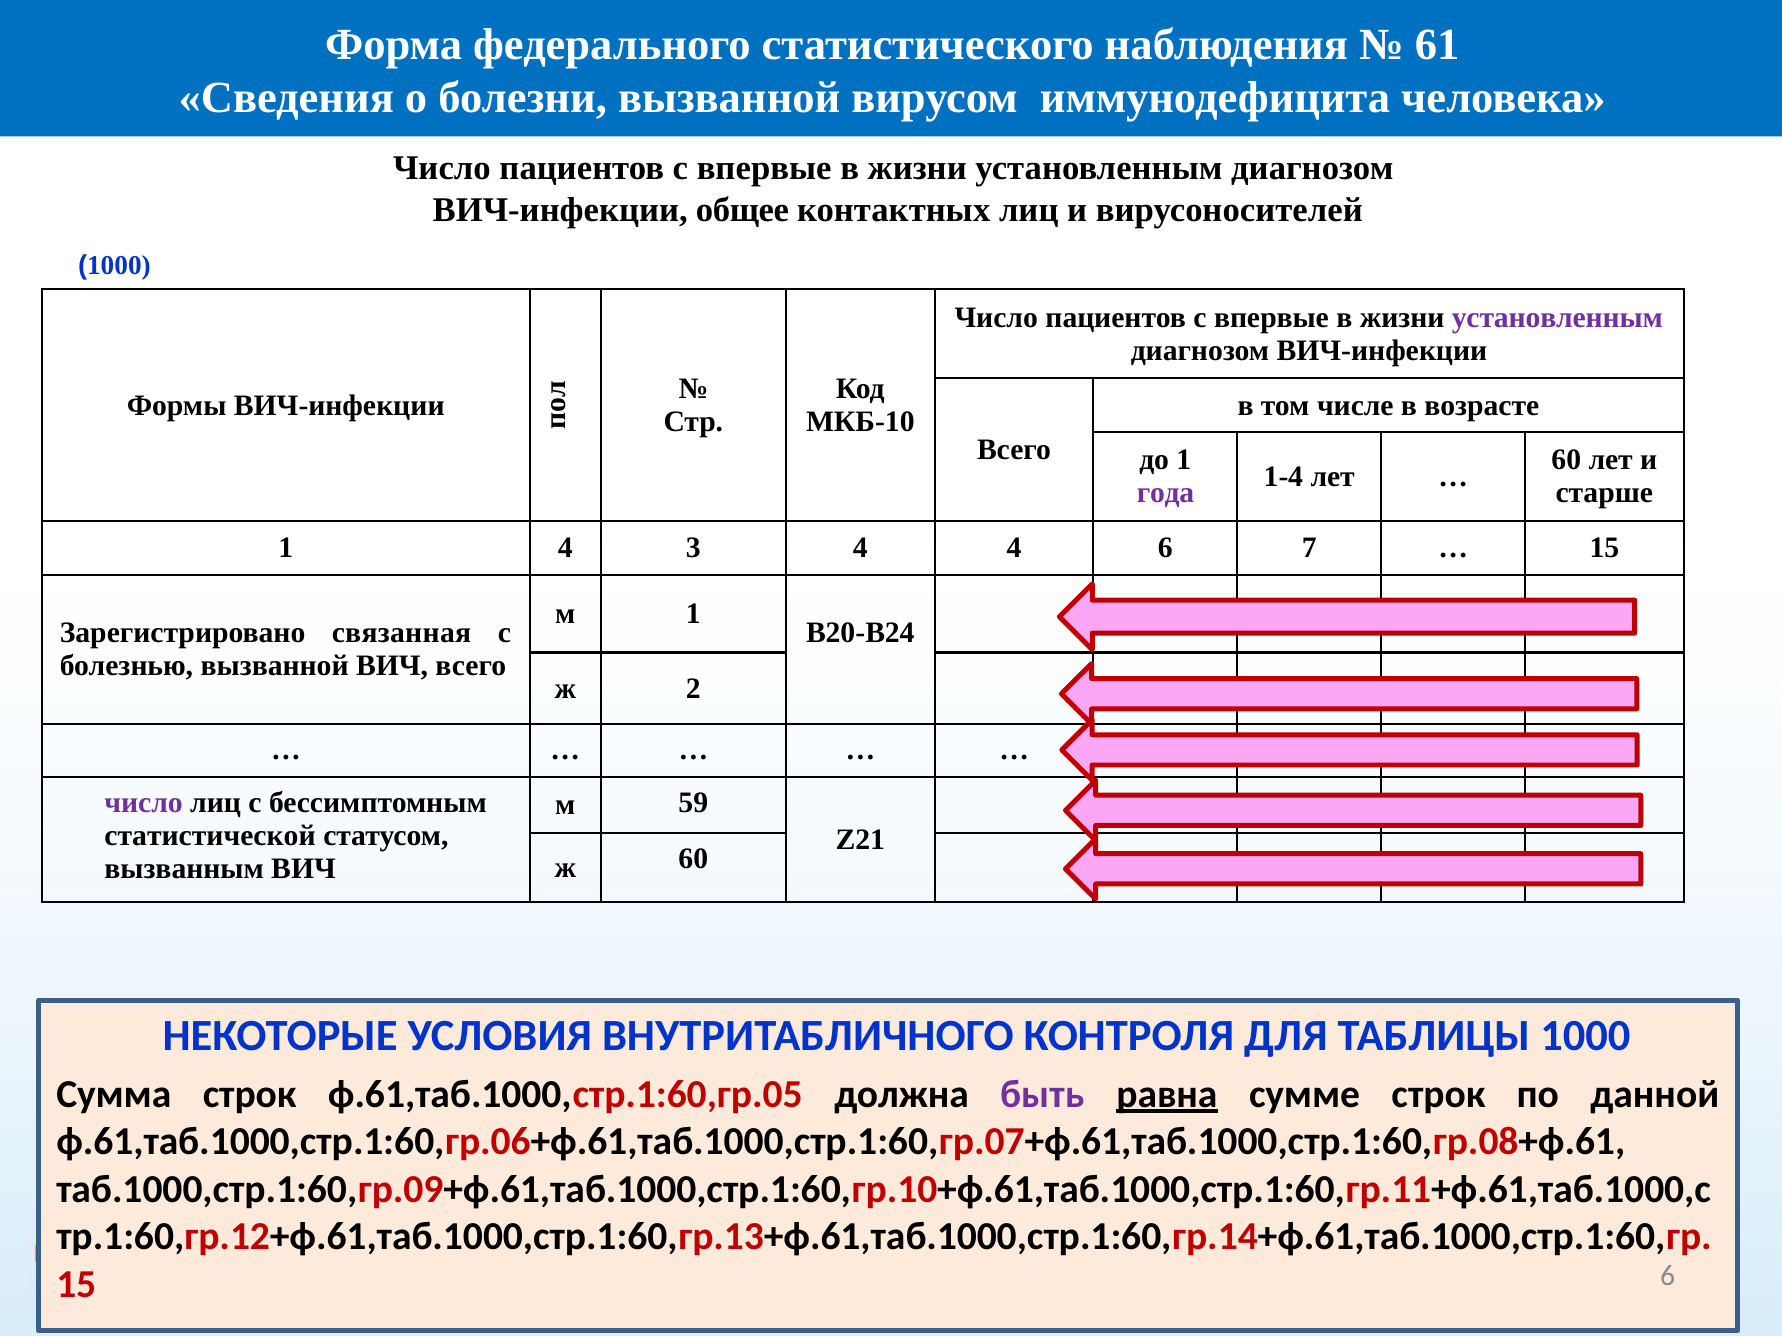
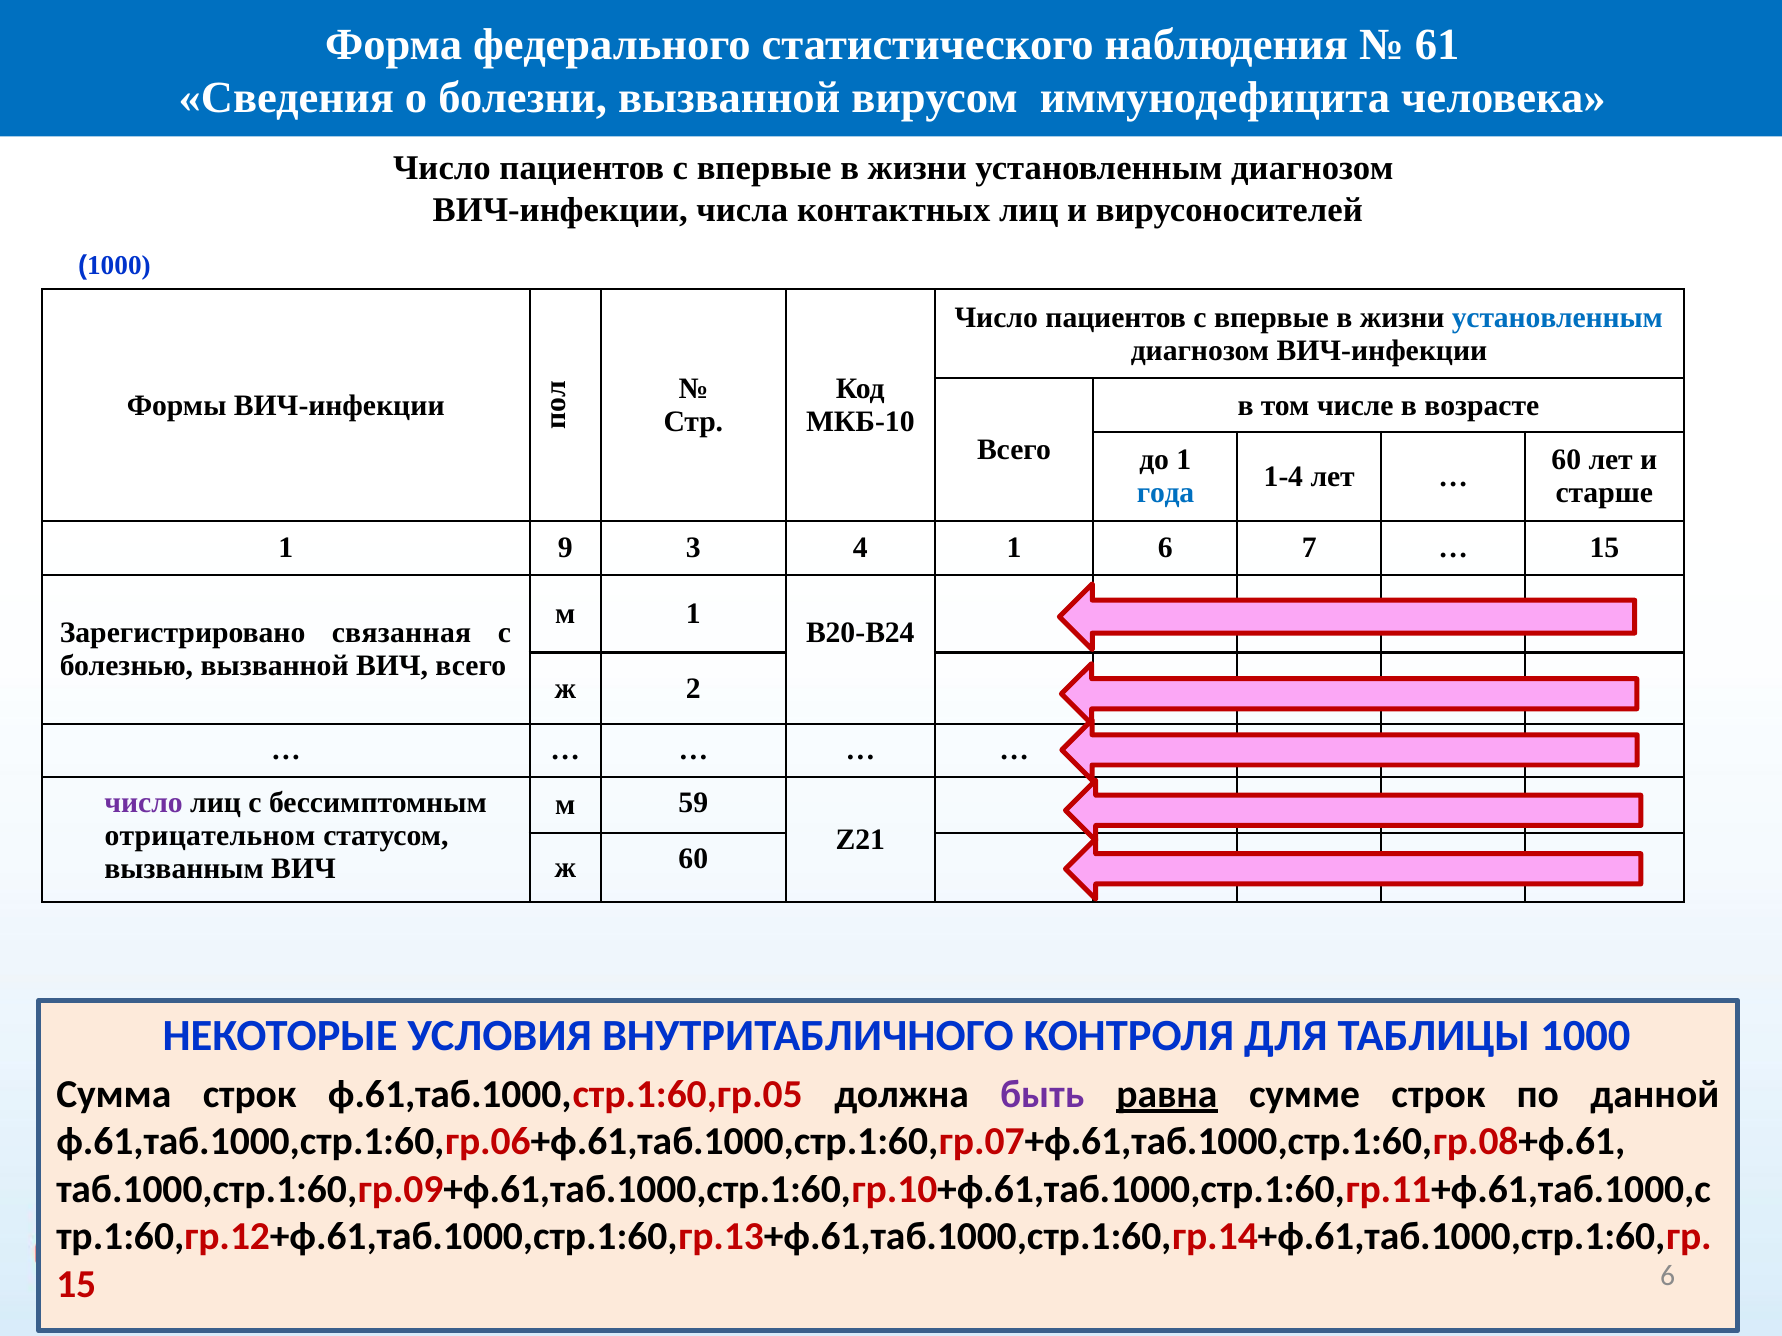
общее: общее -> числа (742, 210)
установленным colour: purple -> blue (1557, 318)
года colour: purple -> blue (1165, 493)
1 4: 4 -> 9 (565, 548)
4 4: 4 -> 1 (1014, 548)
статистической: статистической -> отрицательном (210, 836)
